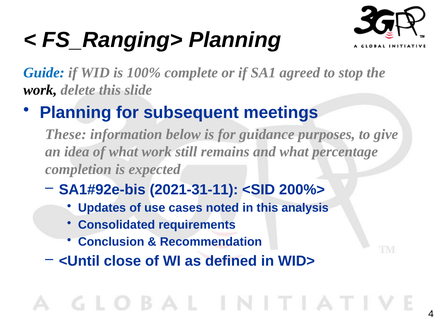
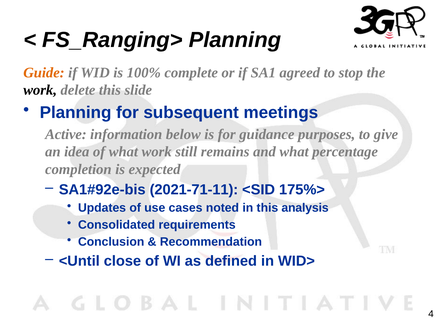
Guide colour: blue -> orange (44, 73)
These: These -> Active (66, 134)
2021‑31‑11: 2021‑31‑11 -> 2021‑71‑11 (194, 190)
200%>: 200%> -> 175%> (302, 190)
